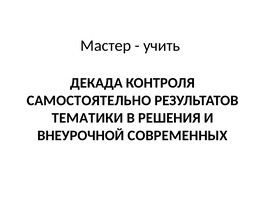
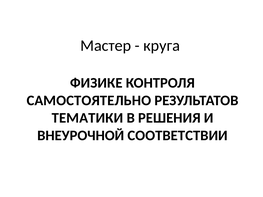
учить: учить -> круга (162, 46)
ДЕКАДА: ДЕКАДА -> ФИЗИКЕ (96, 83)
СОВРЕМЕННЫХ: СОВРЕМЕННЫХ -> СООТВЕТСТВИИ (178, 136)
